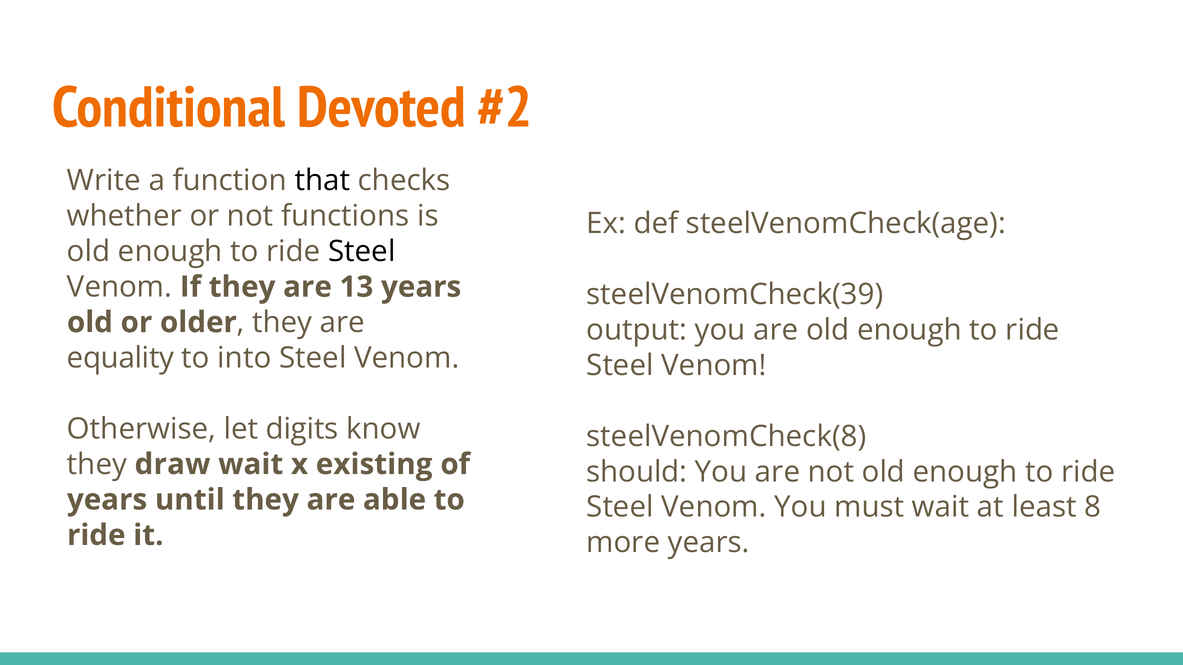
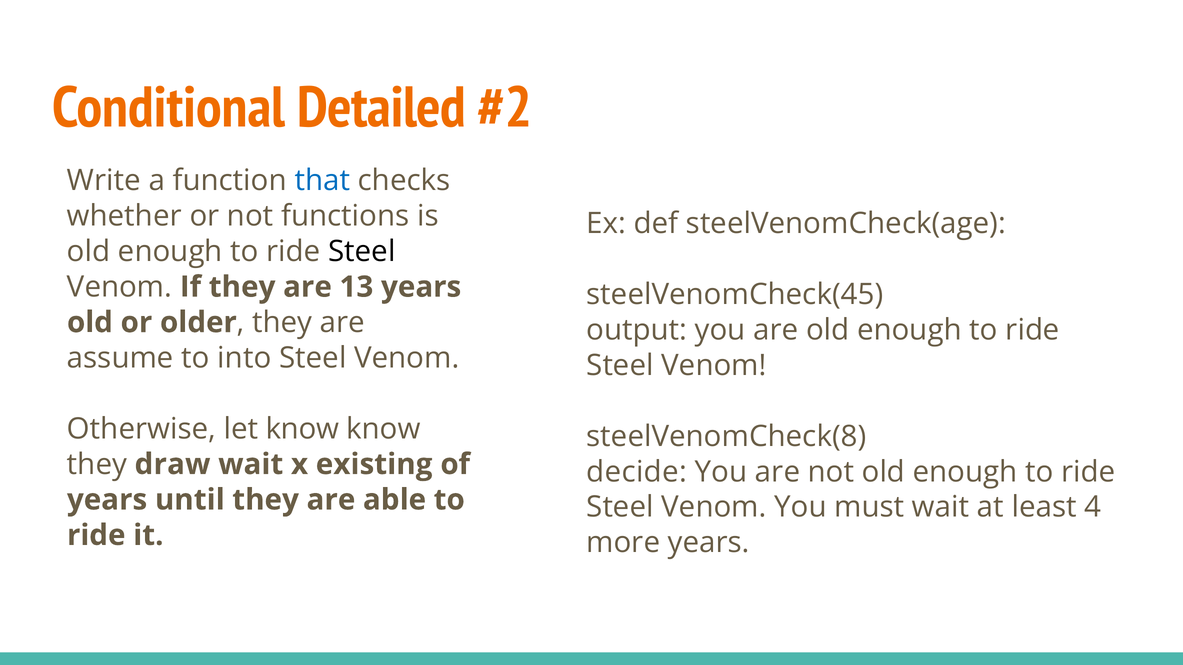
Devoted: Devoted -> Detailed (382, 108)
that colour: black -> blue (322, 181)
steelVenomCheck(39: steelVenomCheck(39 -> steelVenomCheck(45 (735, 295)
equality: equality -> assume (120, 358)
let digits: digits -> know (302, 429)
should: should -> decide (637, 472)
8: 8 -> 4 (1093, 508)
